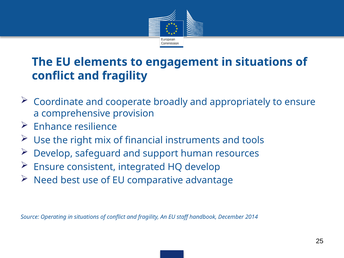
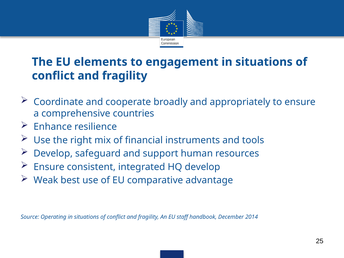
provision: provision -> countries (134, 113)
Need: Need -> Weak (46, 180)
